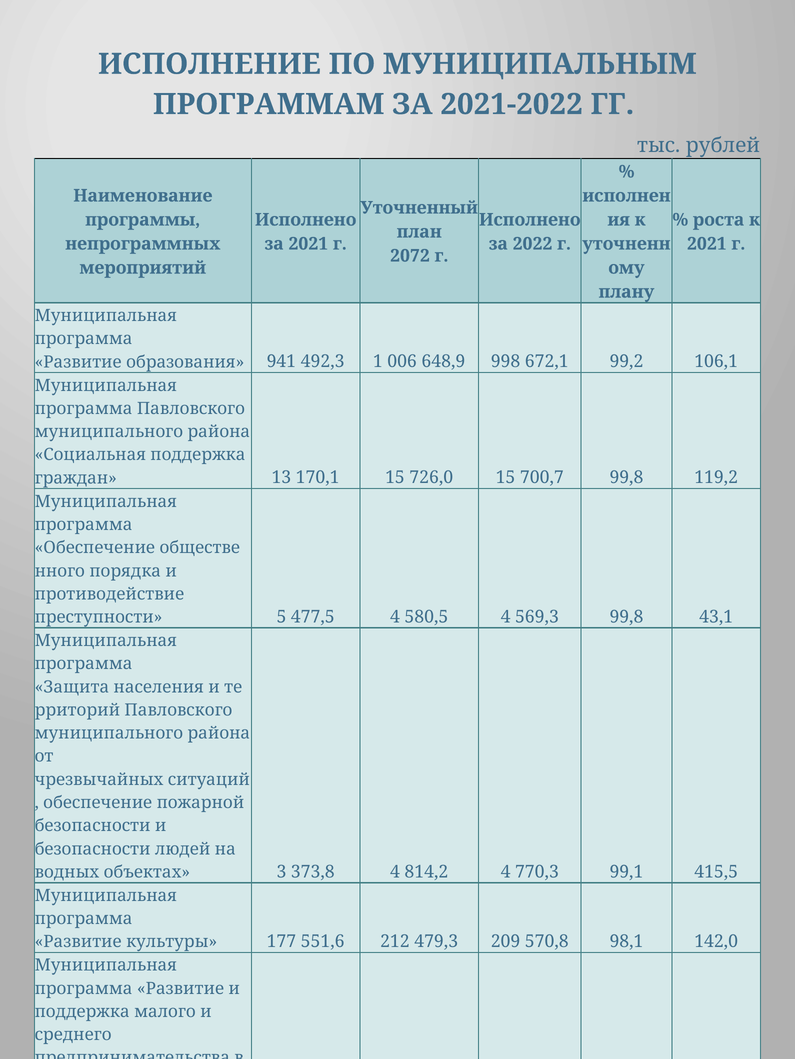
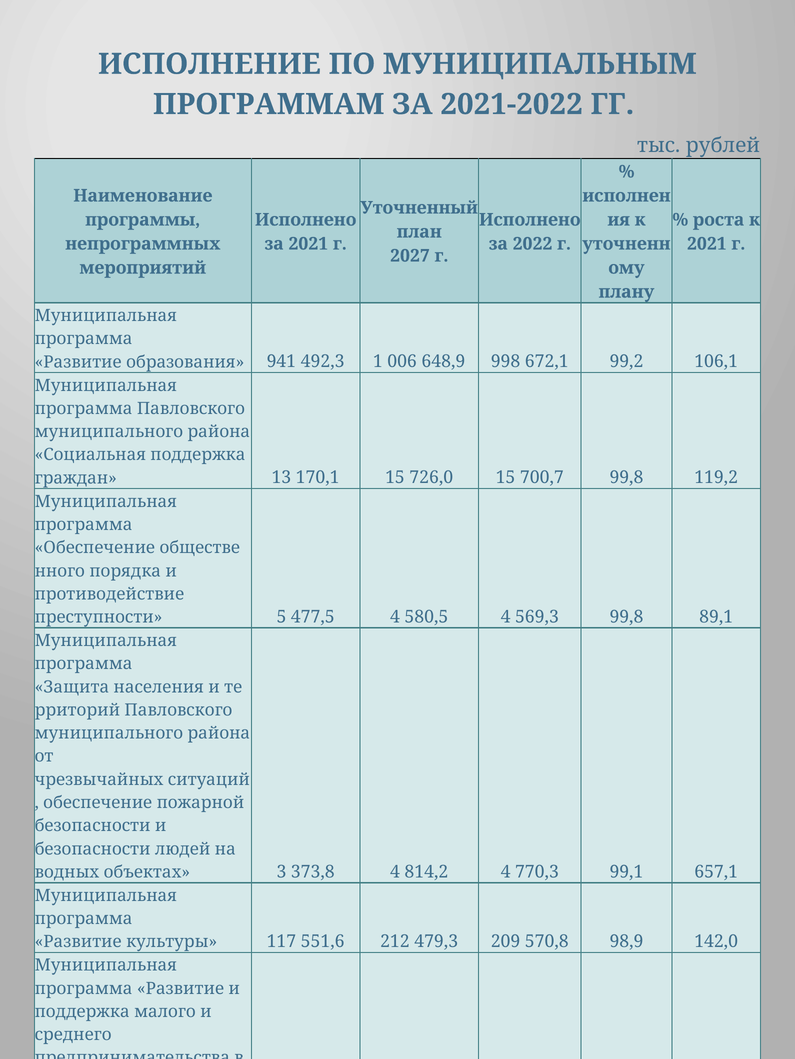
2072: 2072 -> 2027 (410, 256)
43,1: 43,1 -> 89,1 (716, 617)
415,5: 415,5 -> 657,1 (716, 873)
177: 177 -> 117 (281, 942)
98,1: 98,1 -> 98,9 (626, 942)
